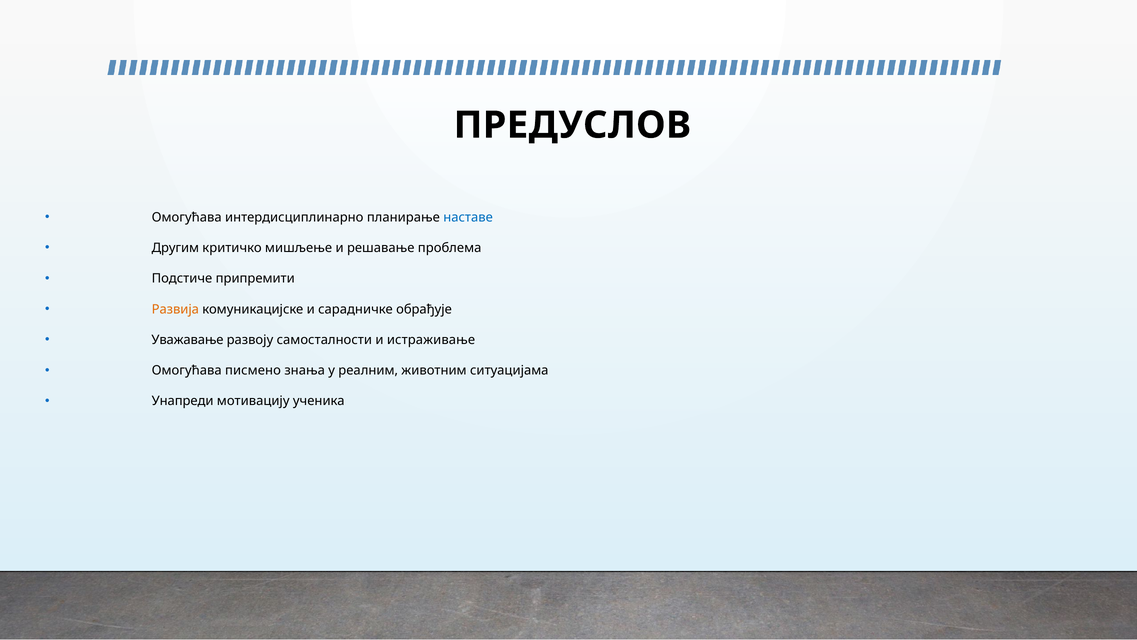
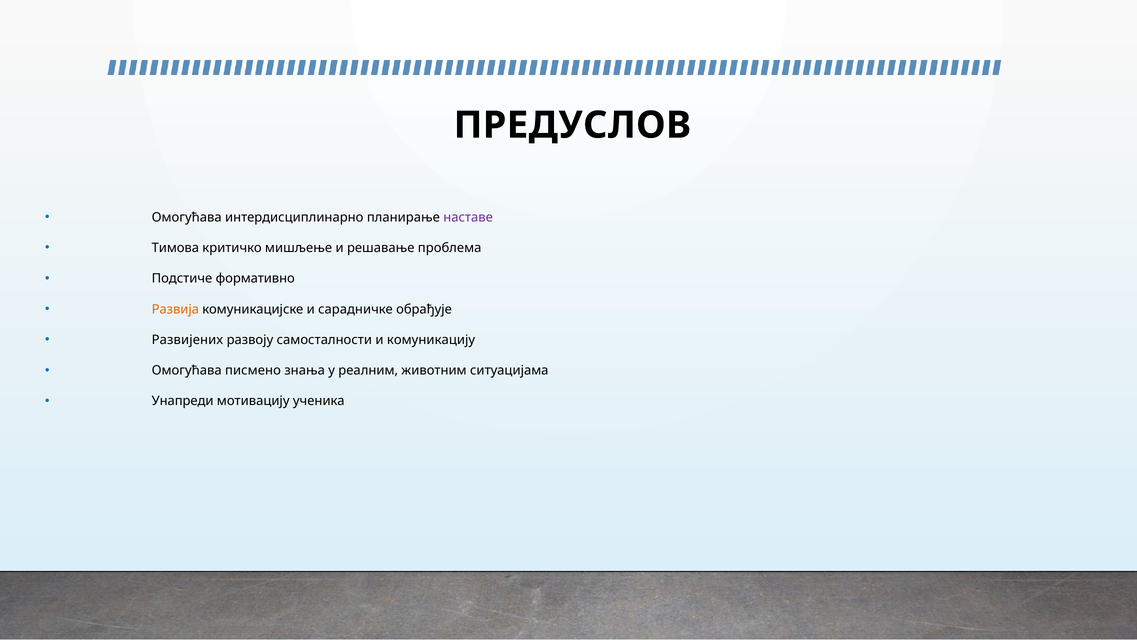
наставе colour: blue -> purple (468, 217)
Другим: Другим -> Тимова (175, 248)
припремити: припремити -> формативно (255, 278)
Уважавање: Уважавање -> Развијених (187, 340)
истраживање: истраживање -> комуникацију (431, 340)
